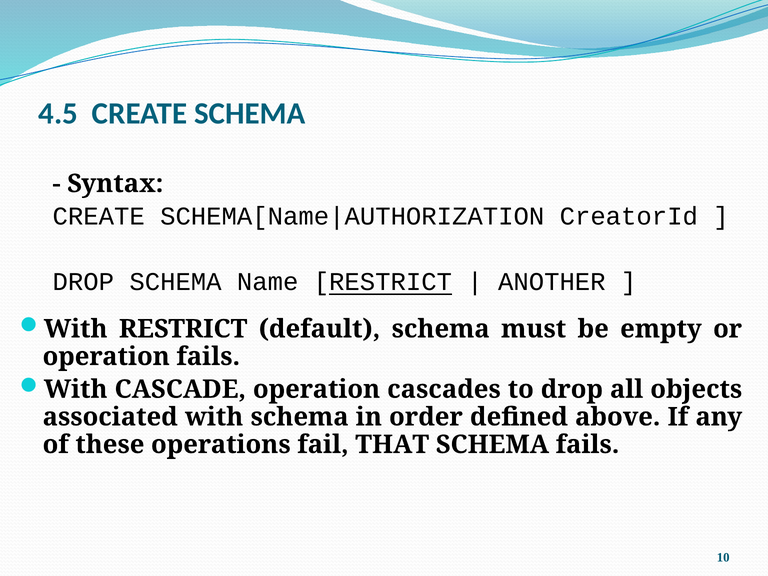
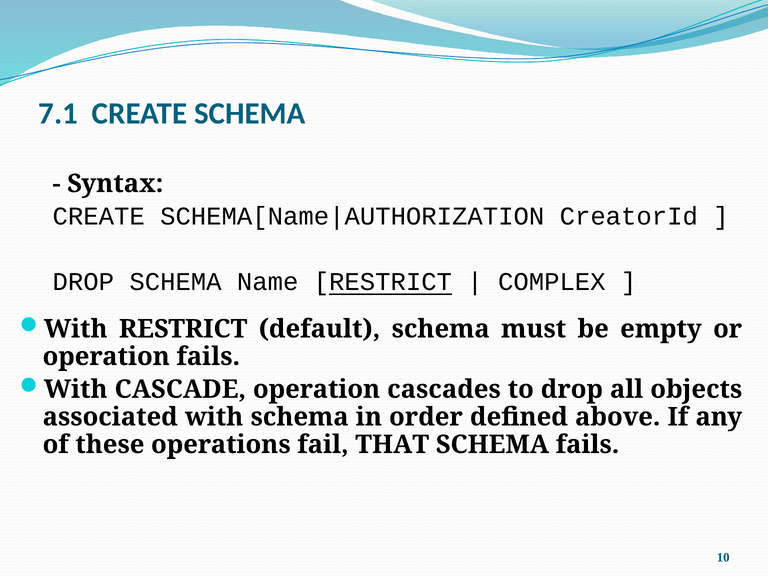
4.5: 4.5 -> 7.1 (58, 114)
ANOTHER: ANOTHER -> COMPLEX (552, 282)
